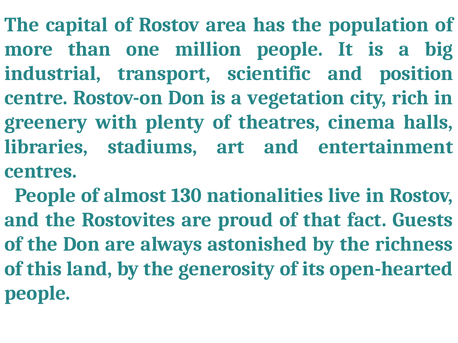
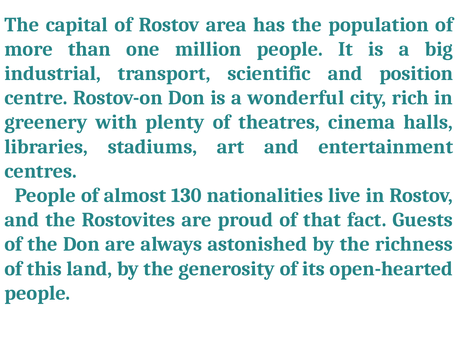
vegetation: vegetation -> wonderful (296, 98)
